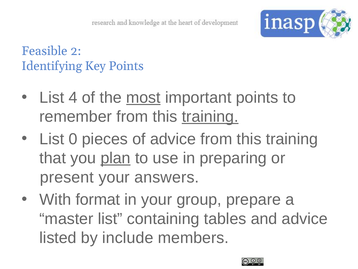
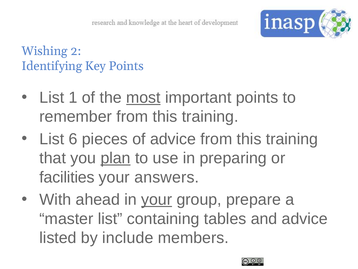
Feasible: Feasible -> Wishing (45, 51)
4: 4 -> 1 (73, 97)
training underline: present -> none (210, 116)
0: 0 -> 6 (73, 139)
present: present -> facilities (67, 177)
format: format -> ahead (98, 199)
your underline: none -> present (157, 199)
